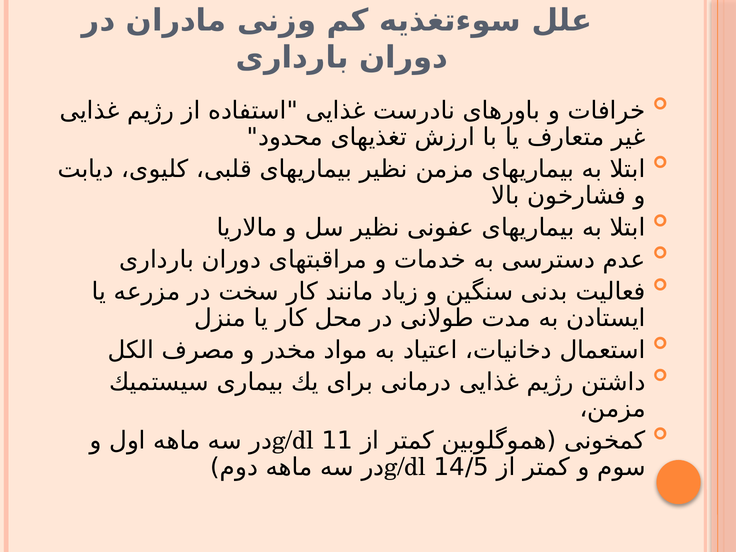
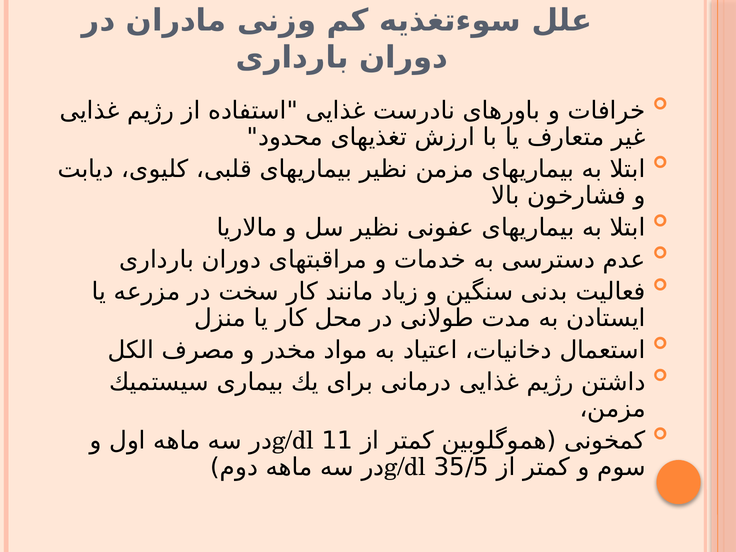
14/5: 14/5 -> 35/5 (461, 467)
